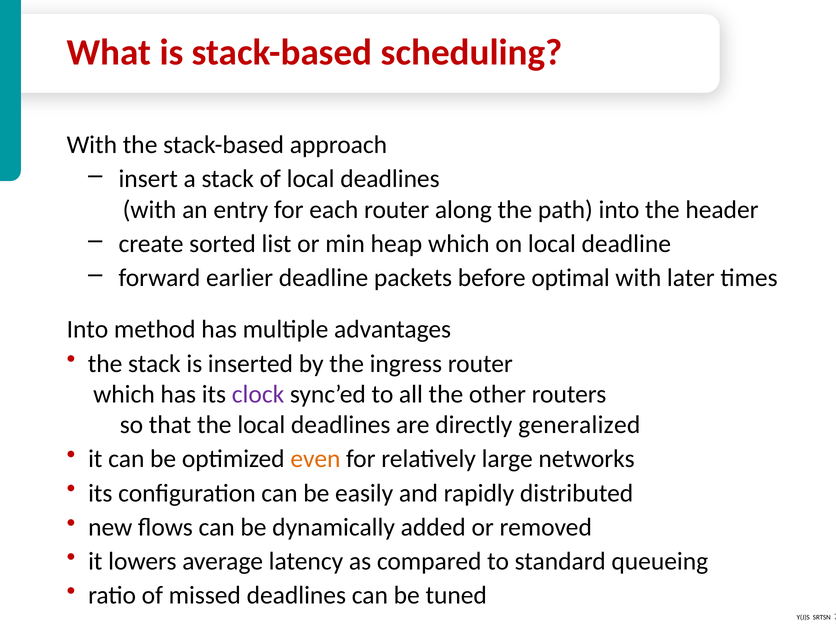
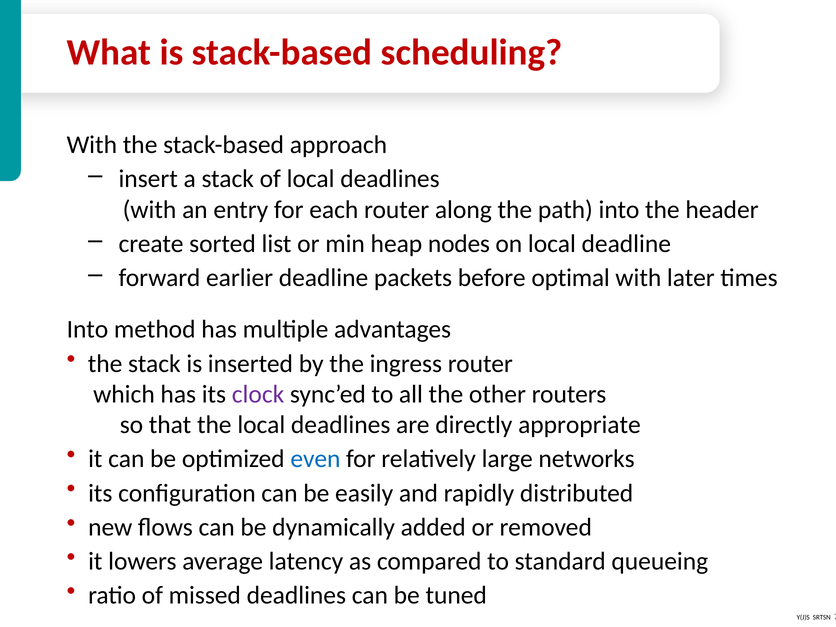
heap which: which -> nodes (459, 244)
generalized: generalized -> appropriate (579, 425)
even colour: orange -> blue (315, 459)
